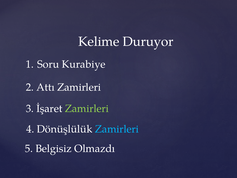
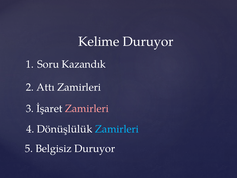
Kurabiye: Kurabiye -> Kazandık (84, 64)
Zamirleri colour: light green -> pink (87, 108)
Belgisiz Olmazdı: Olmazdı -> Duruyor (95, 148)
